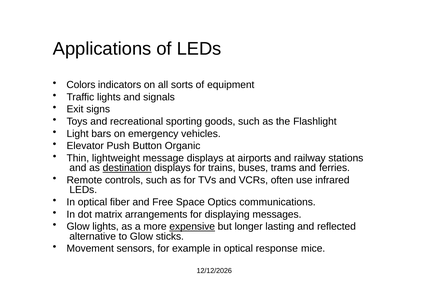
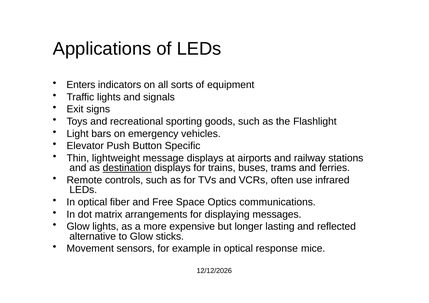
Colors: Colors -> Enters (81, 85)
Organic: Organic -> Specific (183, 146)
expensive underline: present -> none (192, 227)
